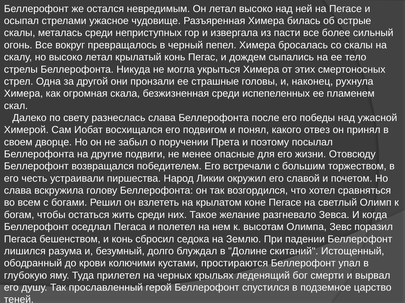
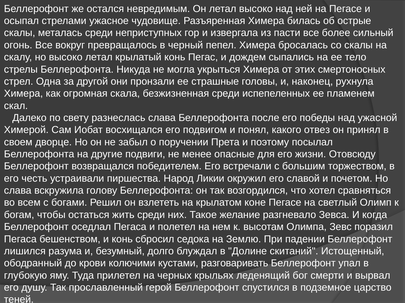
простираются: простираются -> разговаривать (235, 264)
